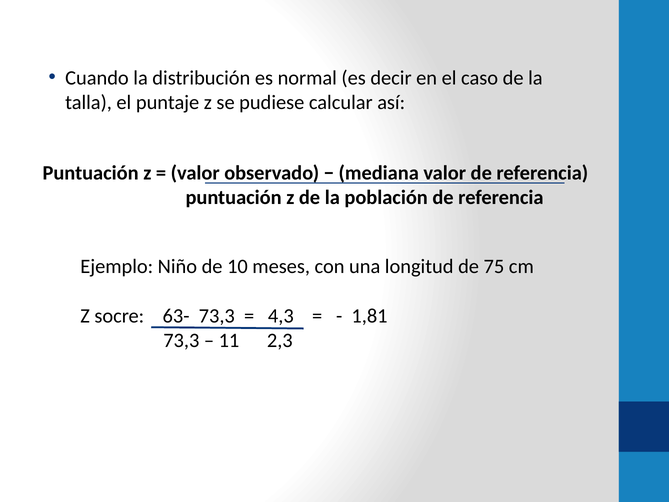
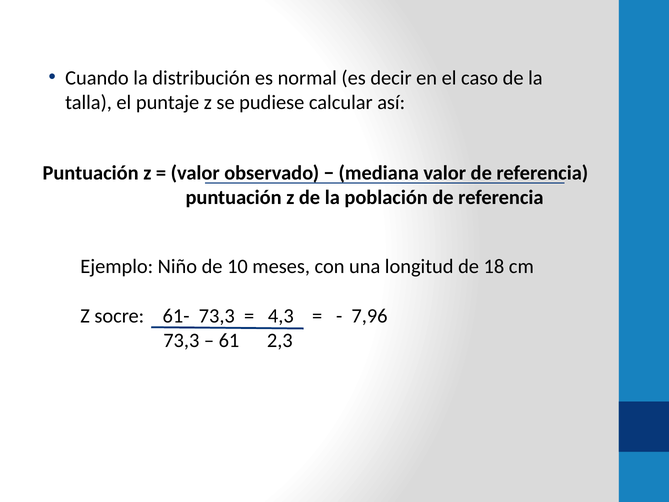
75: 75 -> 18 (494, 267)
63-: 63- -> 61- (176, 316)
1,81: 1,81 -> 7,96 (370, 316)
11: 11 -> 61 (229, 340)
